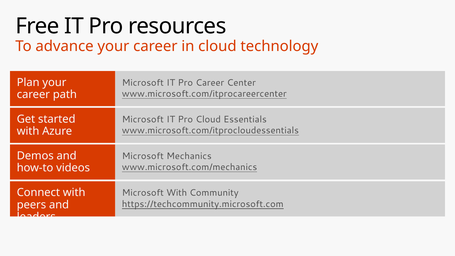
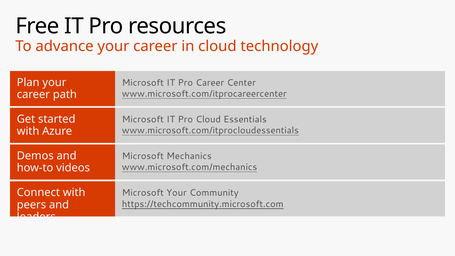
Microsoft With: With -> Your (177, 193)
